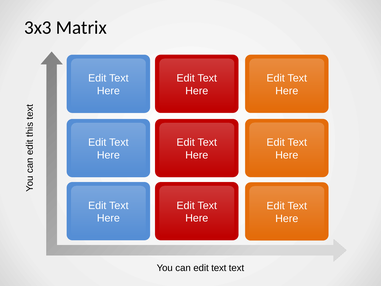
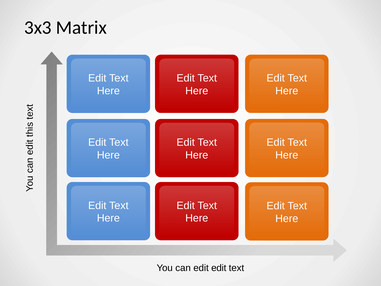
can edit text: text -> edit (219, 268)
